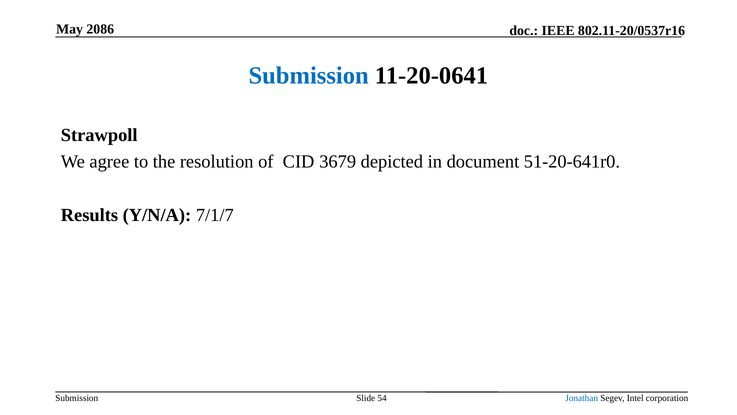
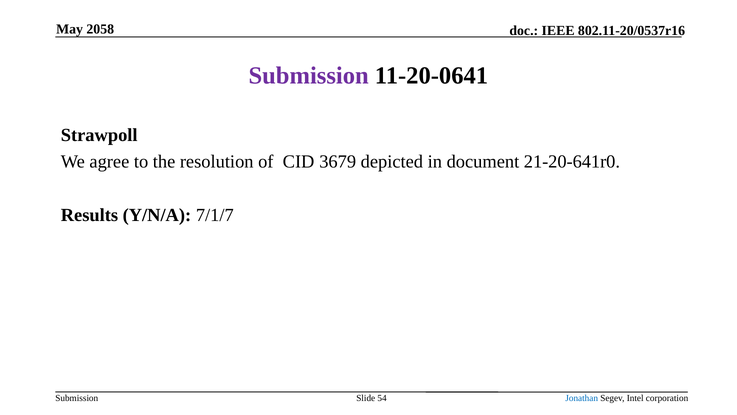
2086: 2086 -> 2058 (100, 29)
Submission colour: blue -> purple (309, 75)
51-20-641r0: 51-20-641r0 -> 21-20-641r0 (572, 162)
